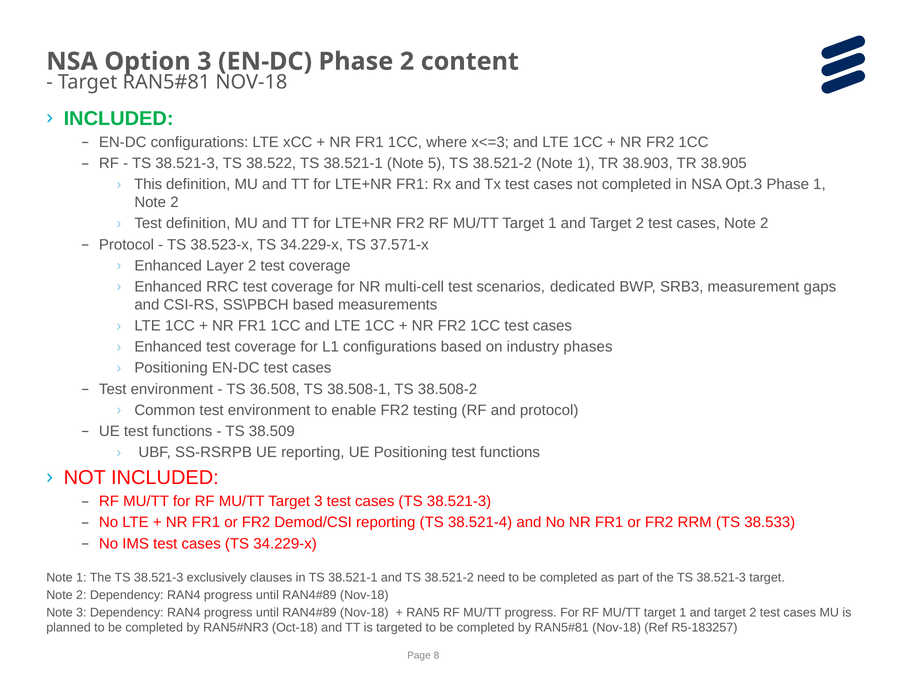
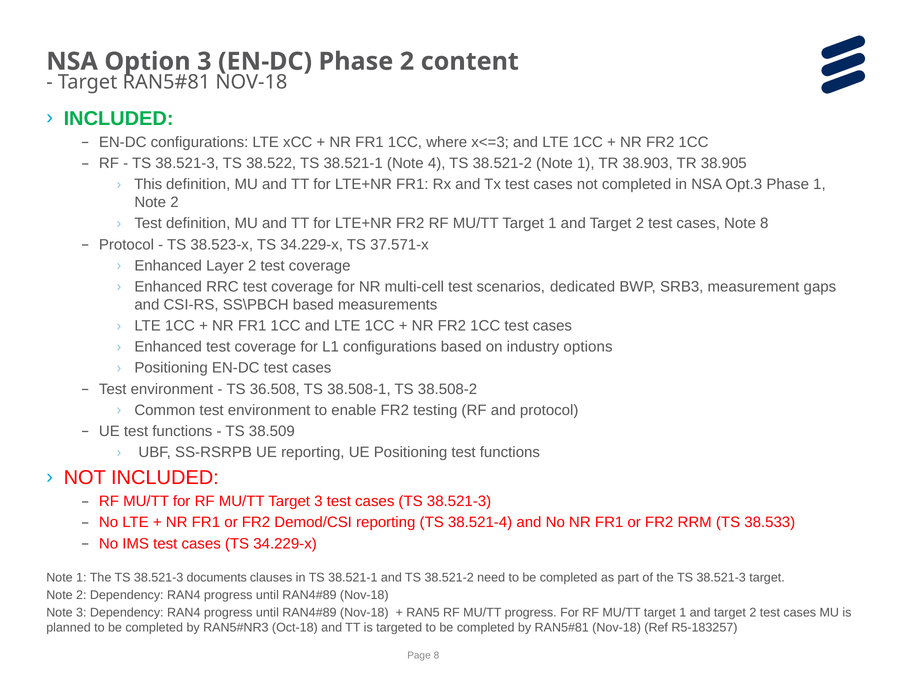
5: 5 -> 4 (437, 163)
cases Note 2: 2 -> 8 (764, 224)
phases: phases -> options (588, 347)
exclusively: exclusively -> documents (217, 578)
